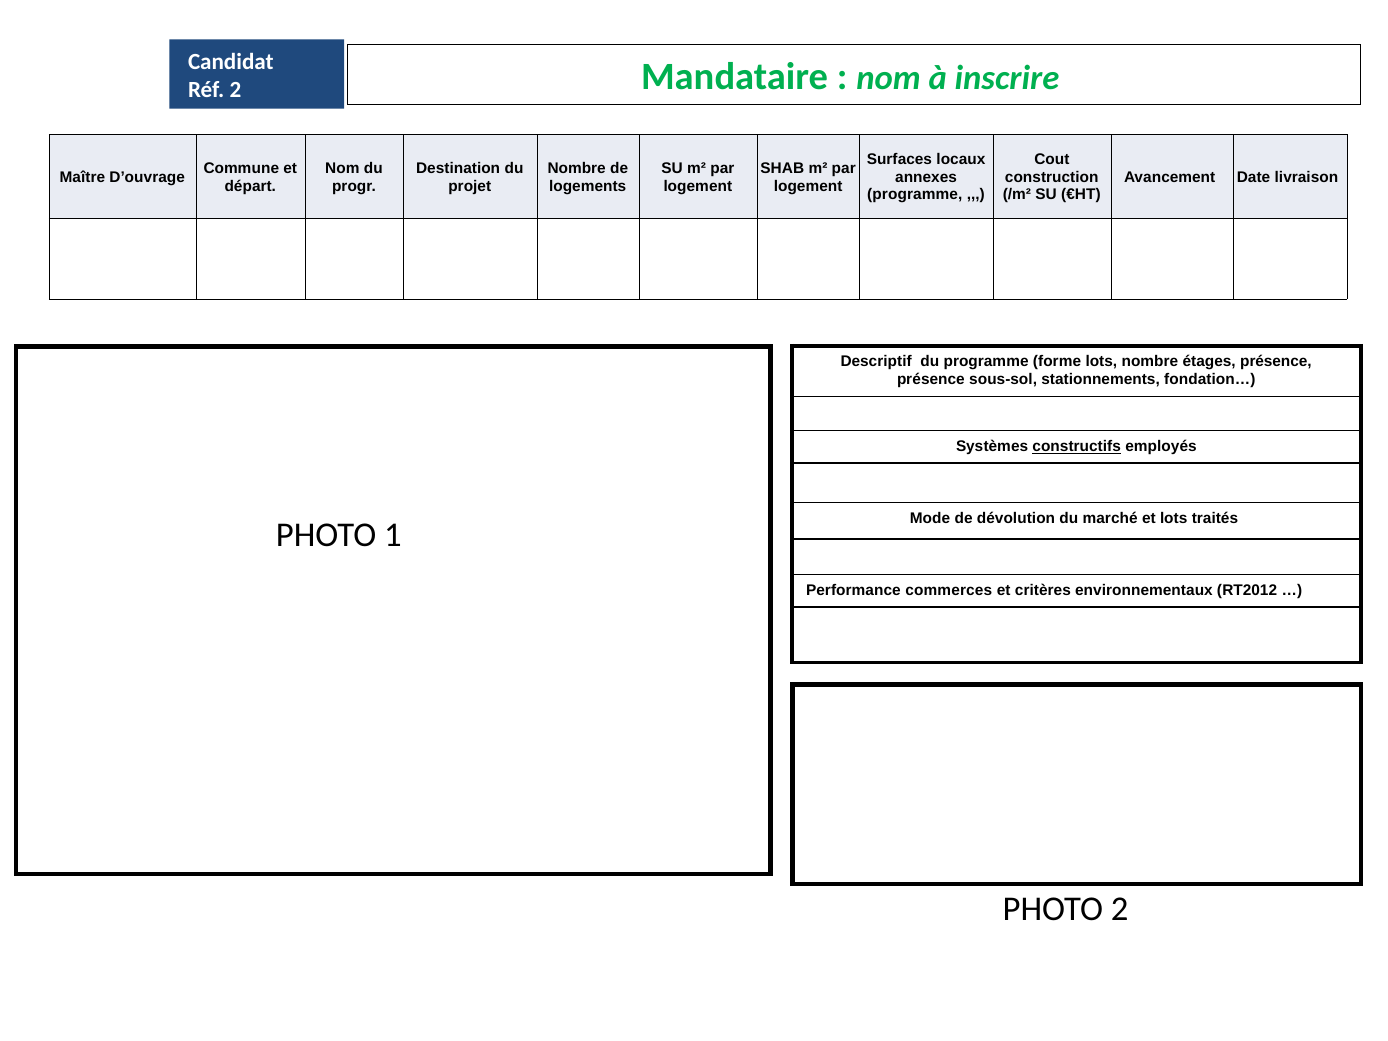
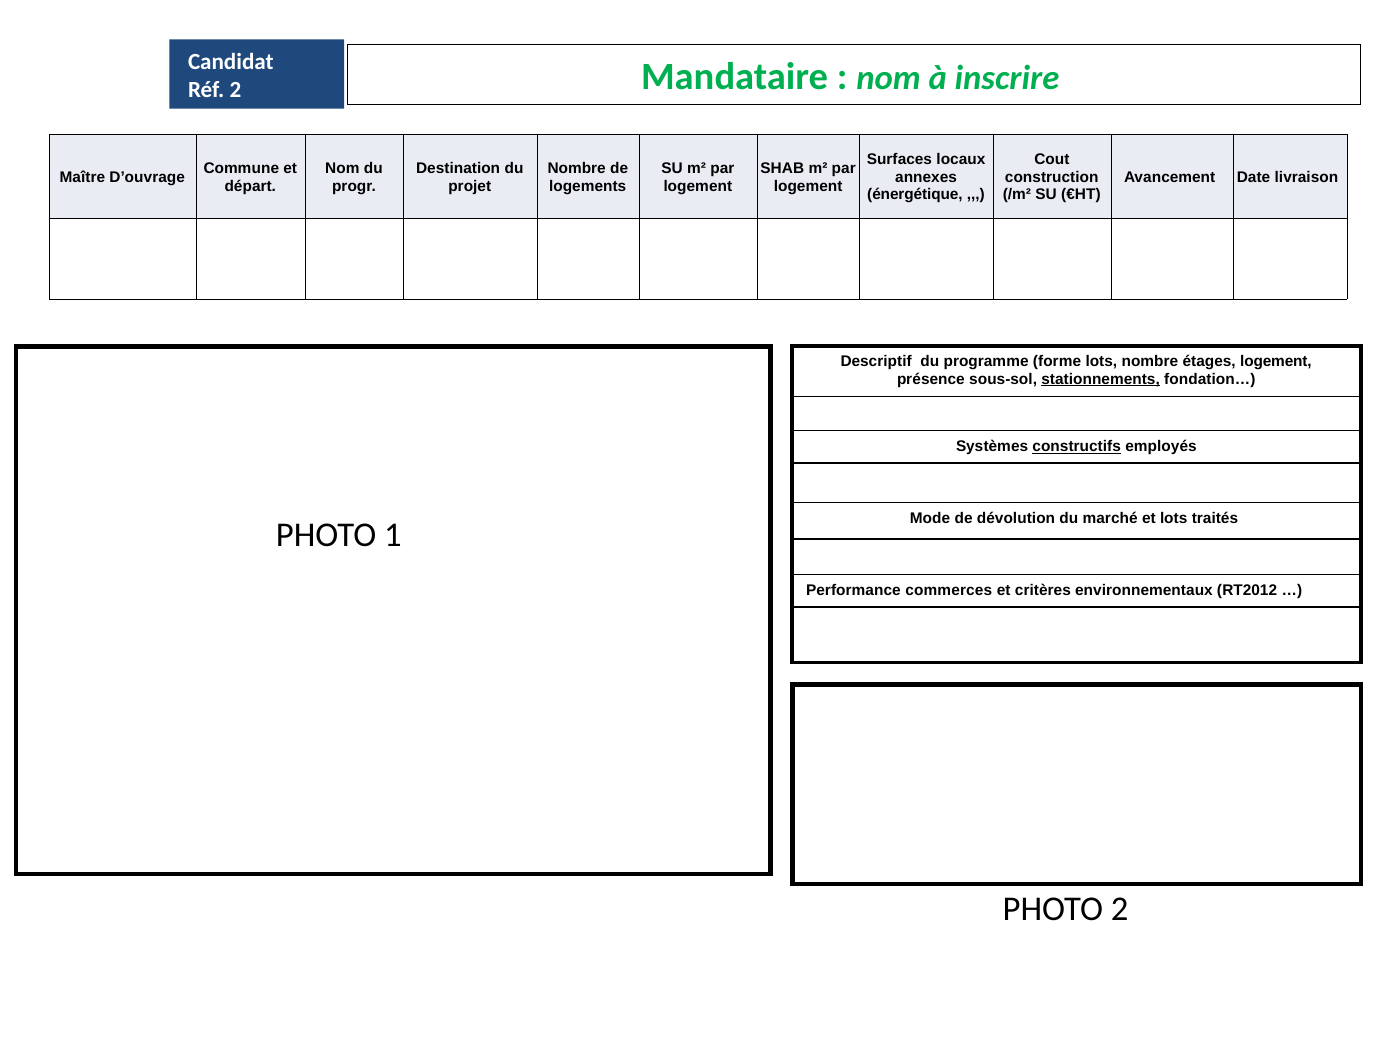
programme: programme -> énergétique (915, 195)
étages présence: présence -> logement (1276, 362)
stationnements underline: none -> present (1101, 379)
